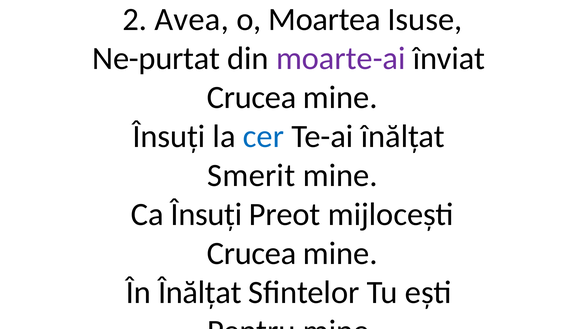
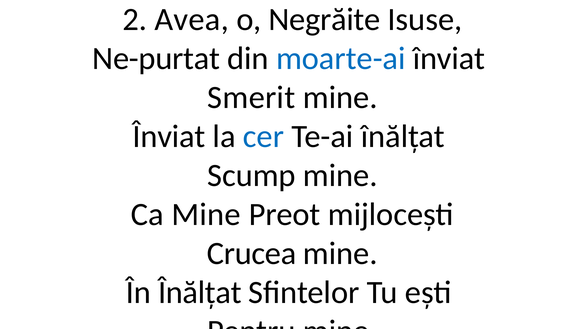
Moartea: Moartea -> Negrăite (324, 20)
moarte-ai colour: purple -> blue (341, 59)
Crucea: Crucea -> Smerit (251, 98)
Însuți: Însuți -> Înviat (169, 137)
Smerit: Smerit -> Scump (251, 176)
Ca Însuți: Însuți -> Mine (206, 215)
